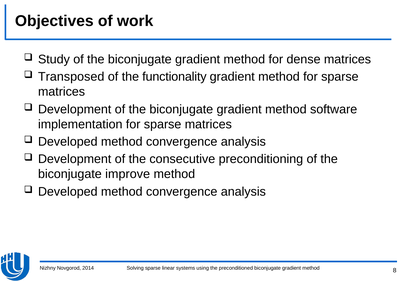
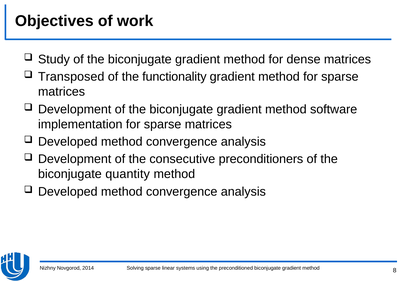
preconditioning: preconditioning -> preconditioners (261, 159)
improve: improve -> quantity (128, 174)
